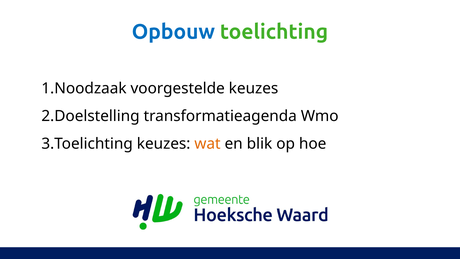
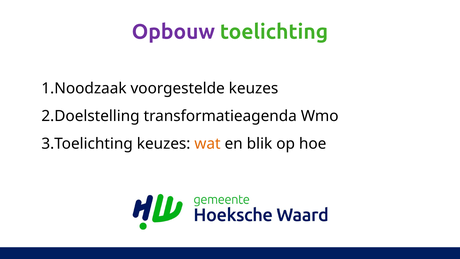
Opbouw colour: blue -> purple (173, 32)
